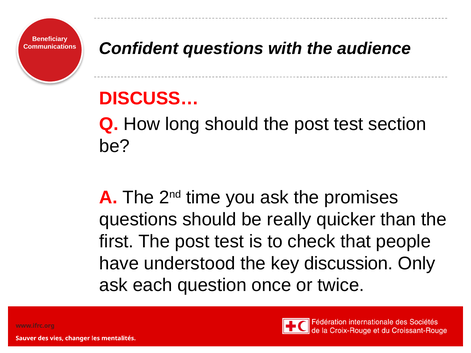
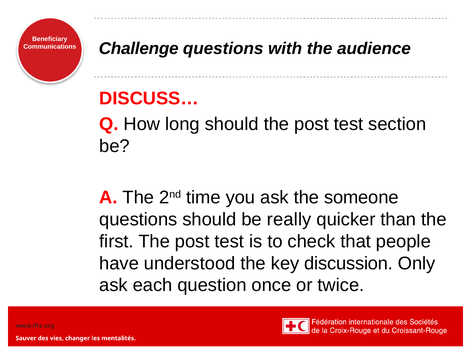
Confident: Confident -> Challenge (139, 49)
promises: promises -> someone (361, 198)
